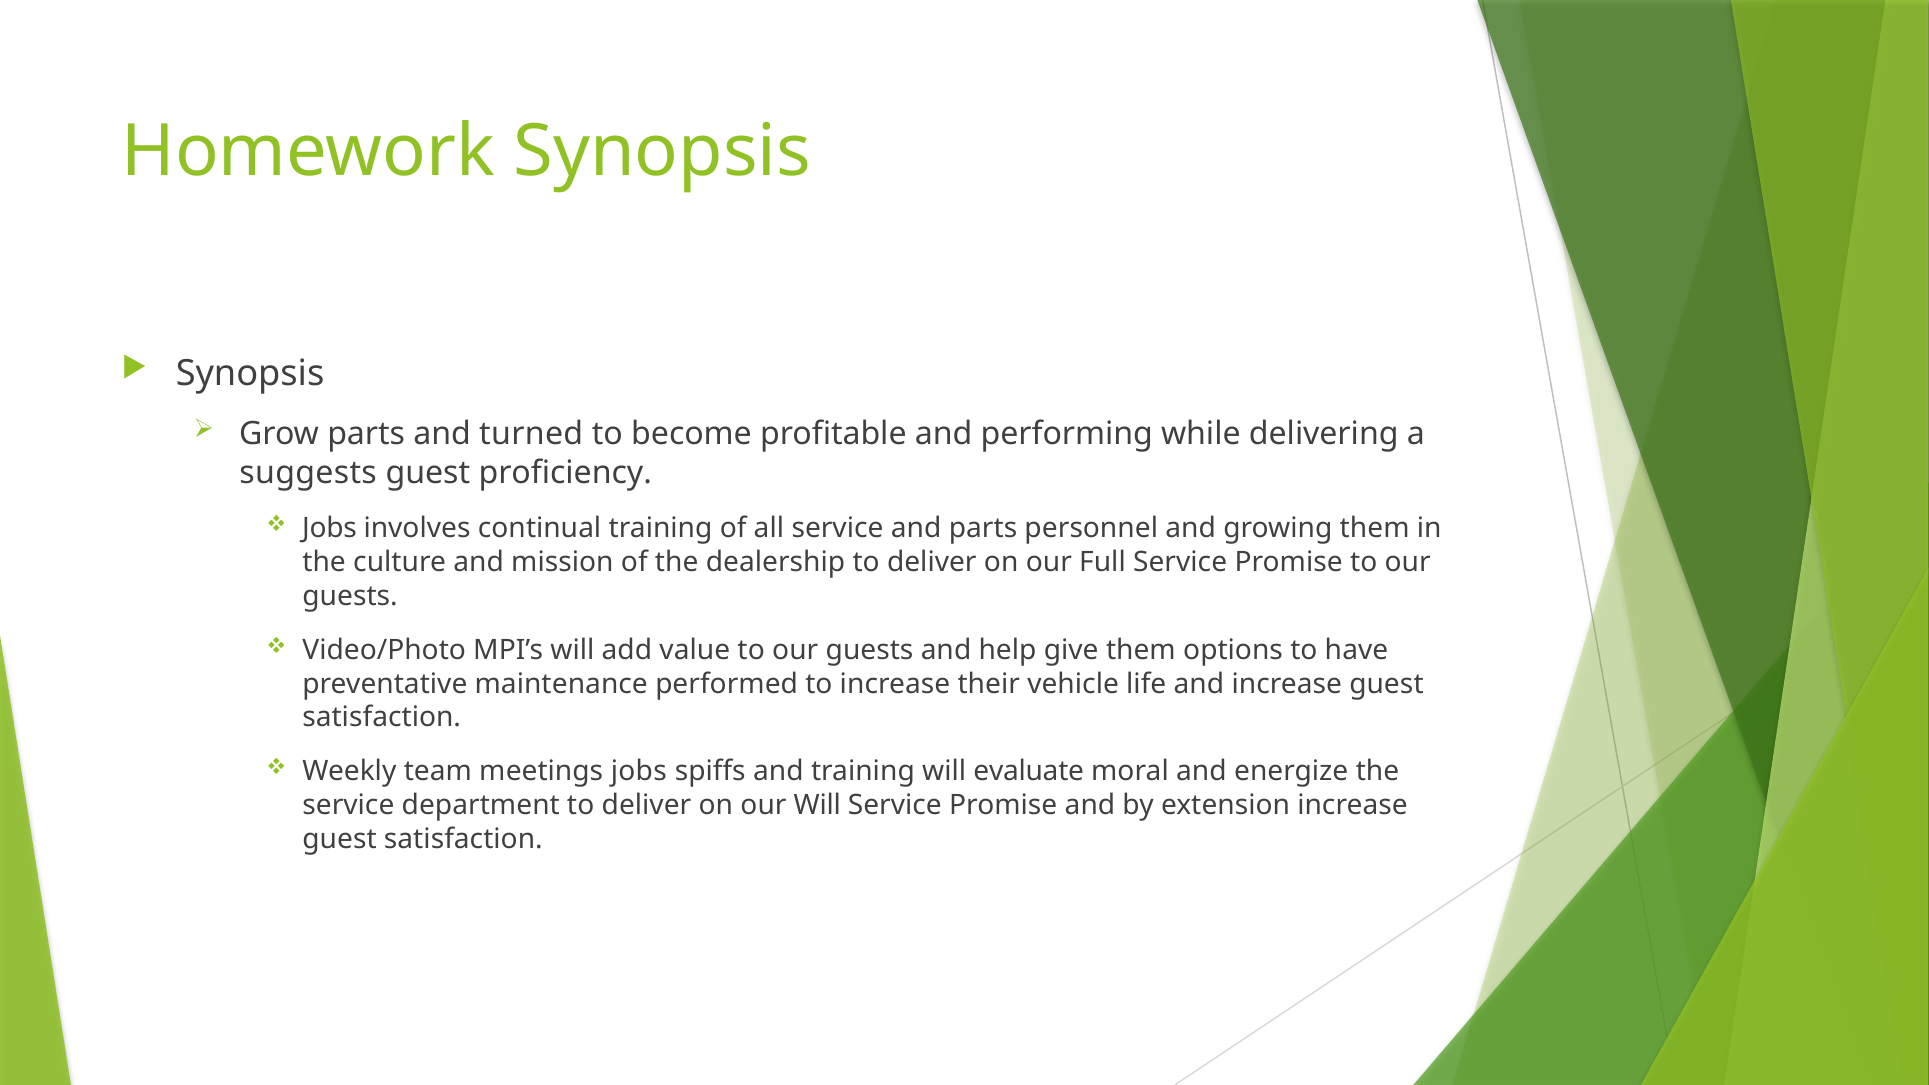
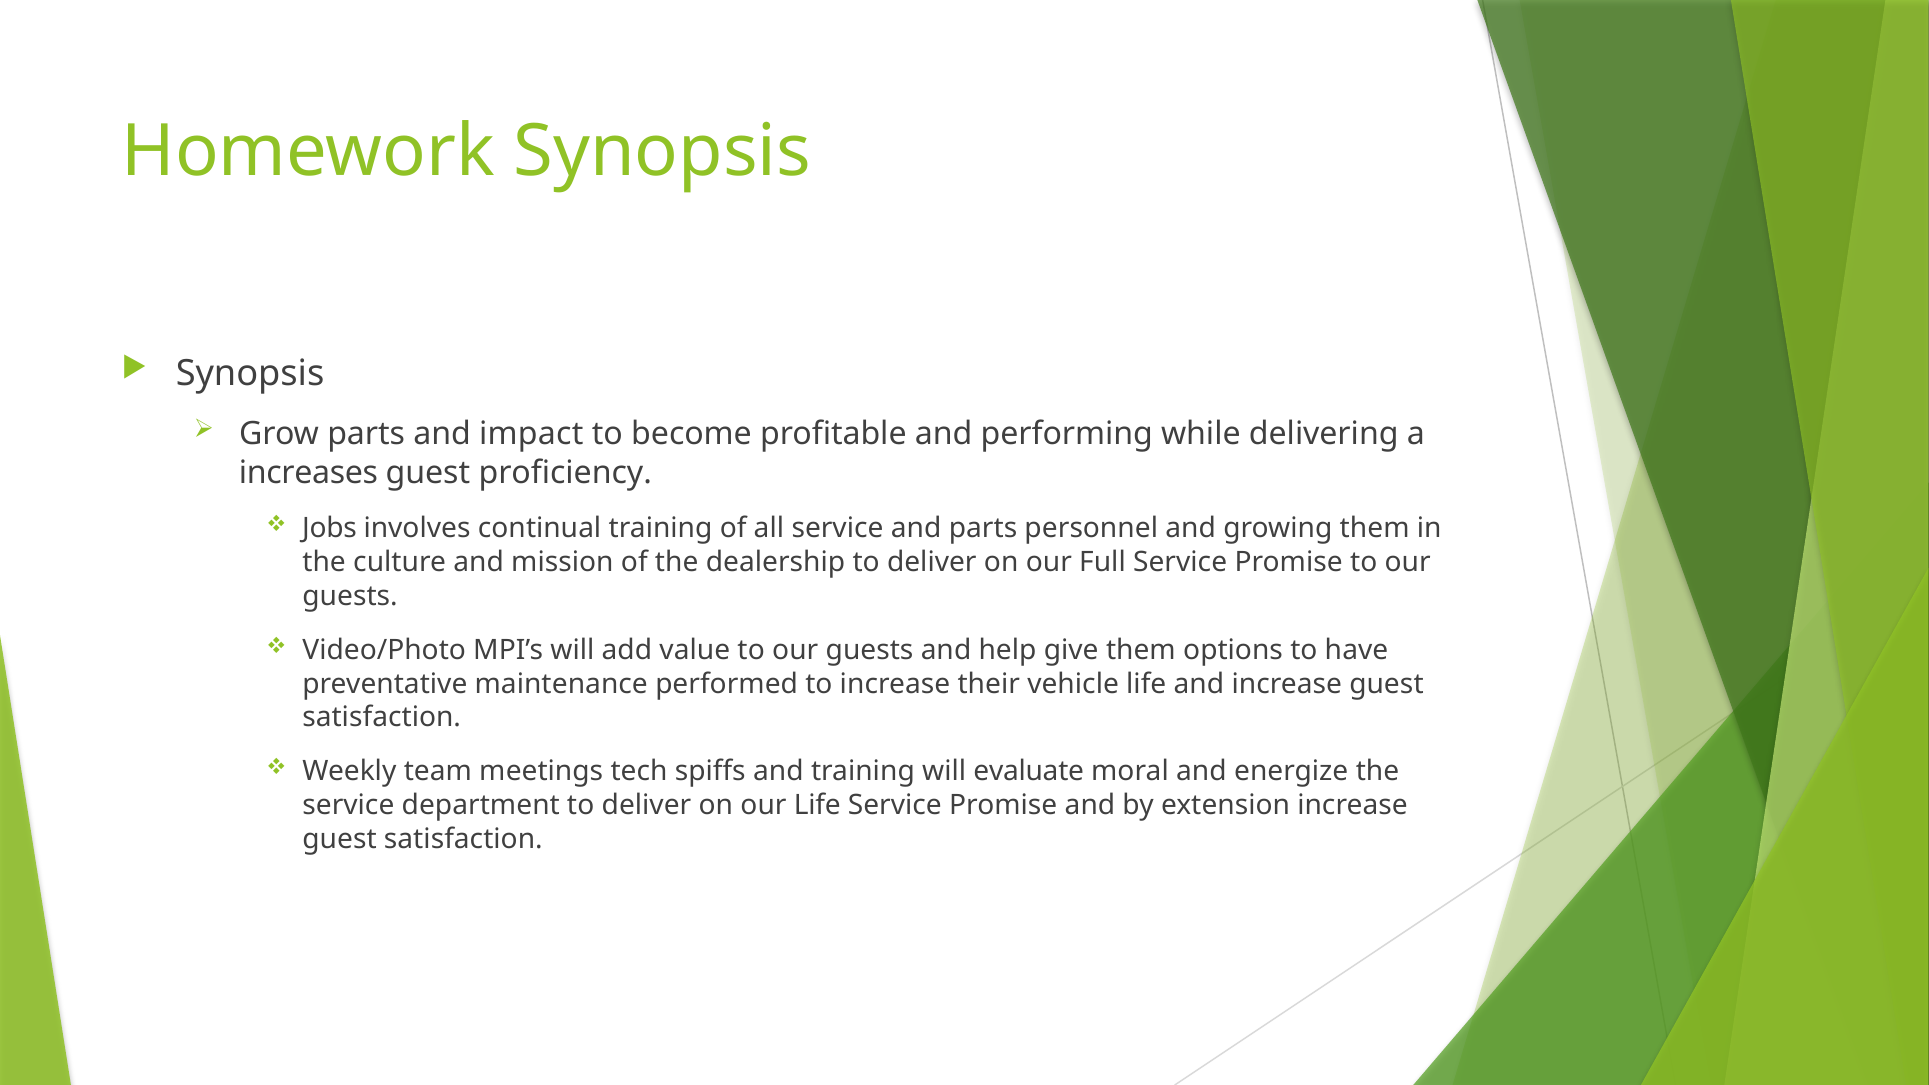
turned: turned -> impact (531, 434)
suggests: suggests -> increases (308, 473)
meetings jobs: jobs -> tech (639, 772)
our Will: Will -> Life (817, 805)
